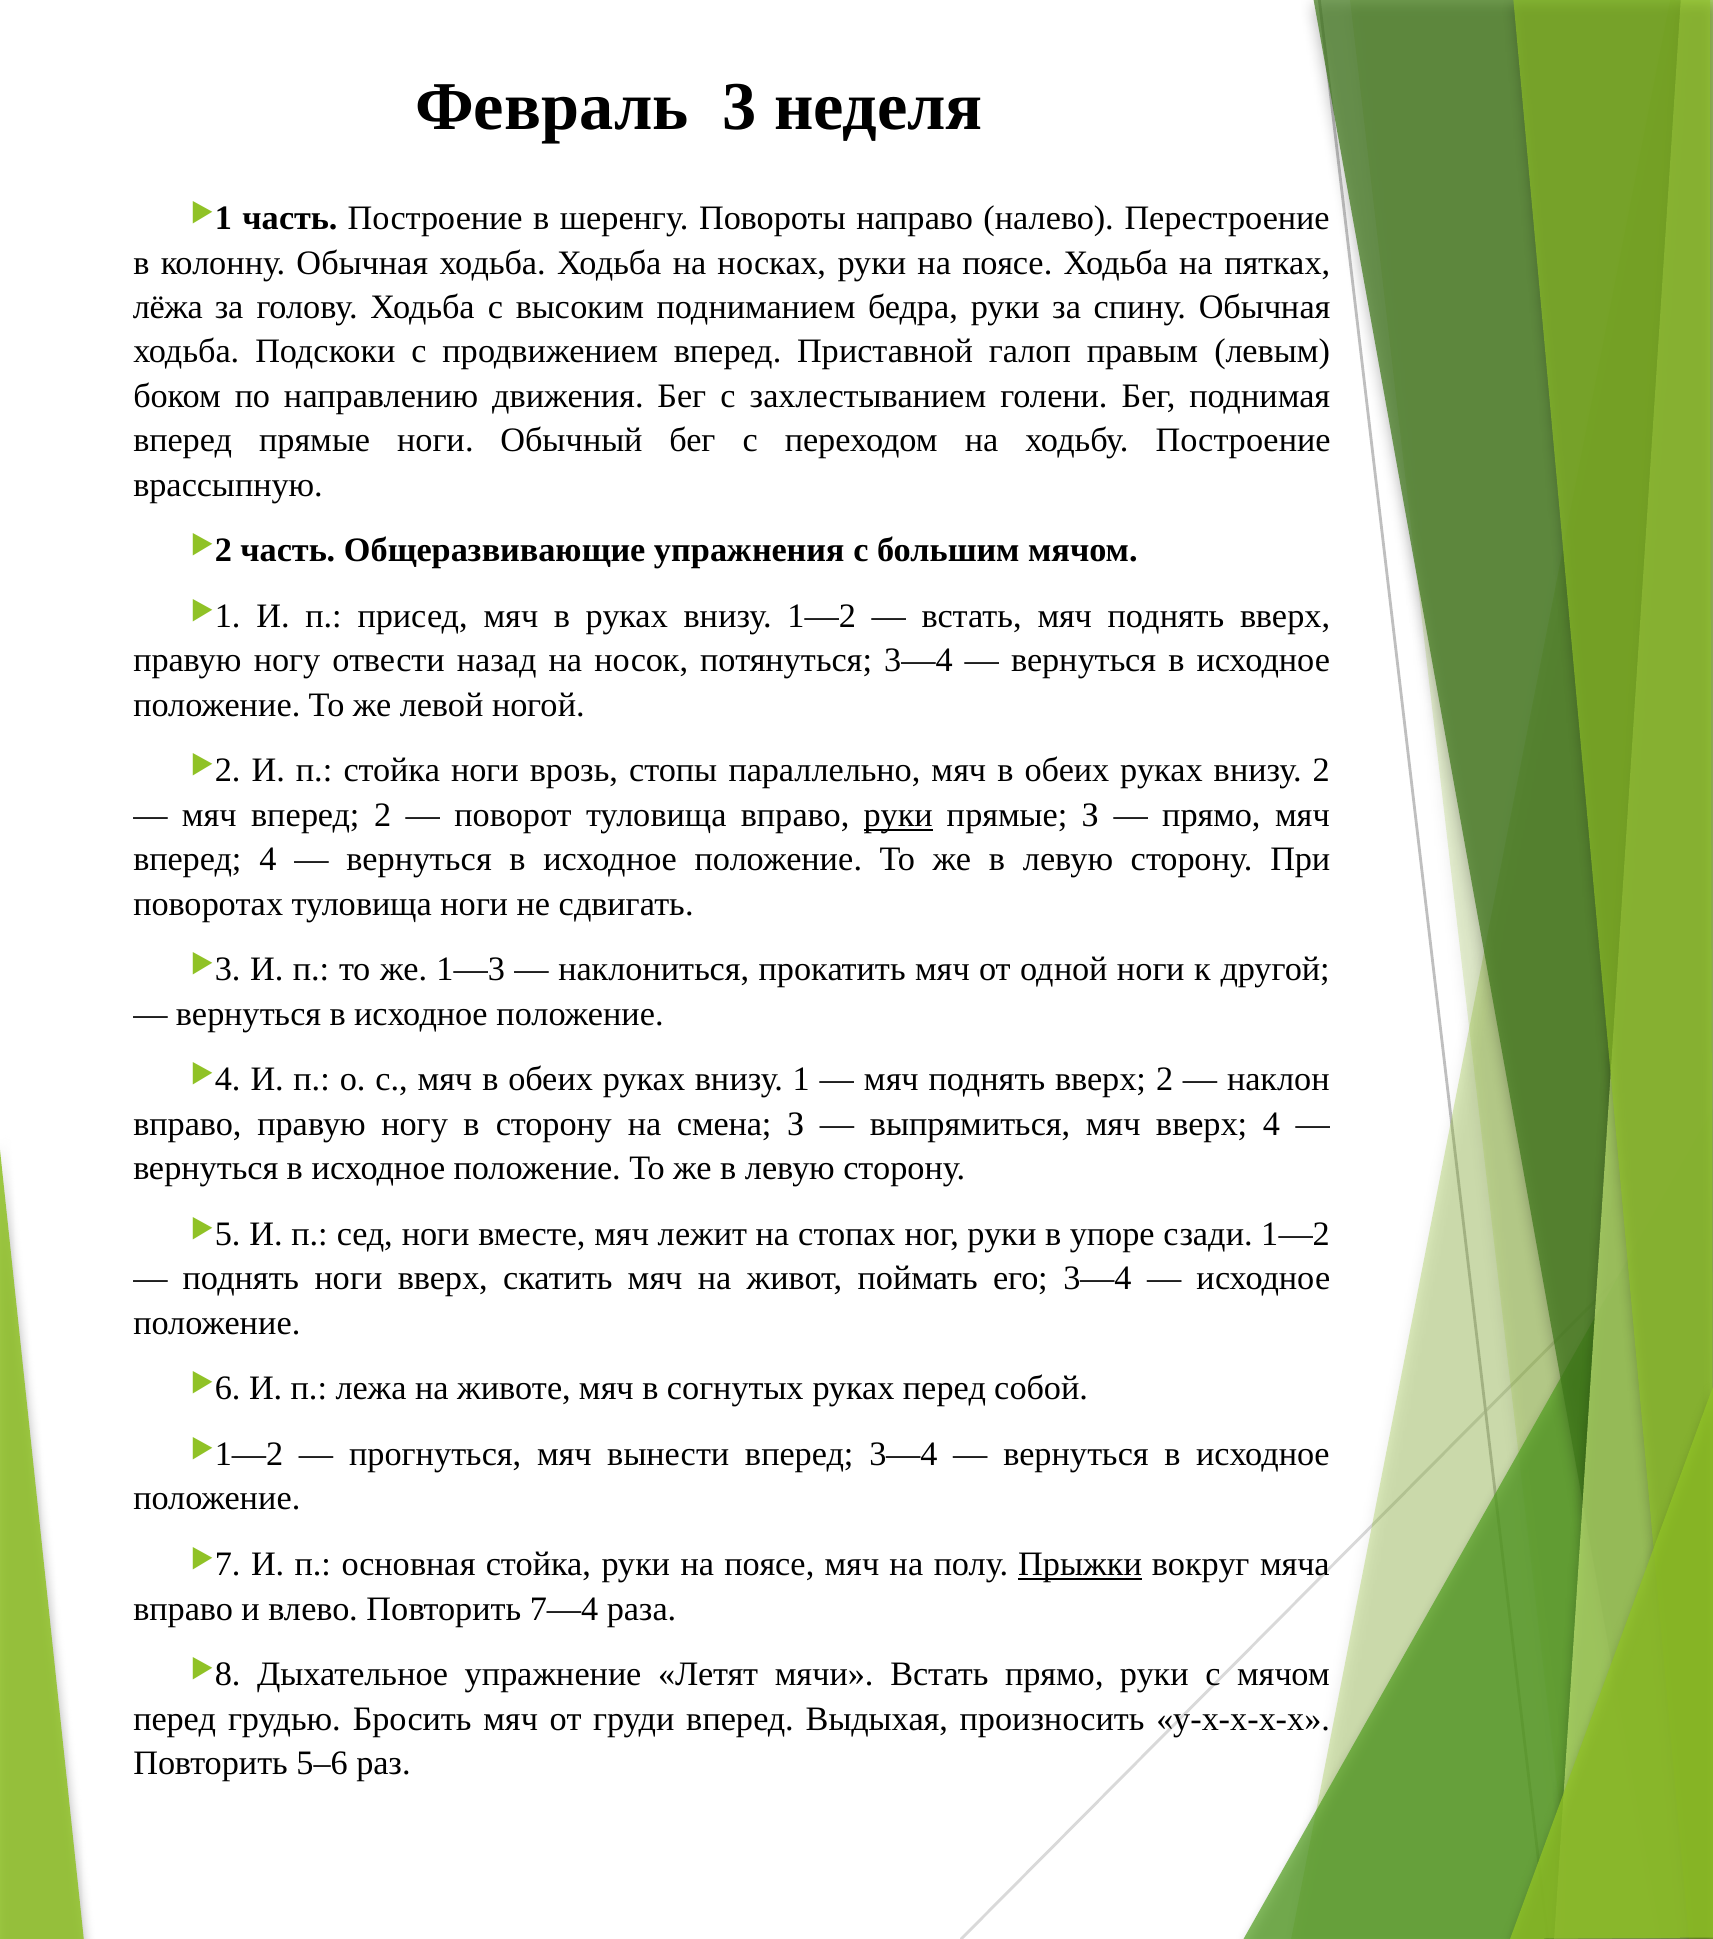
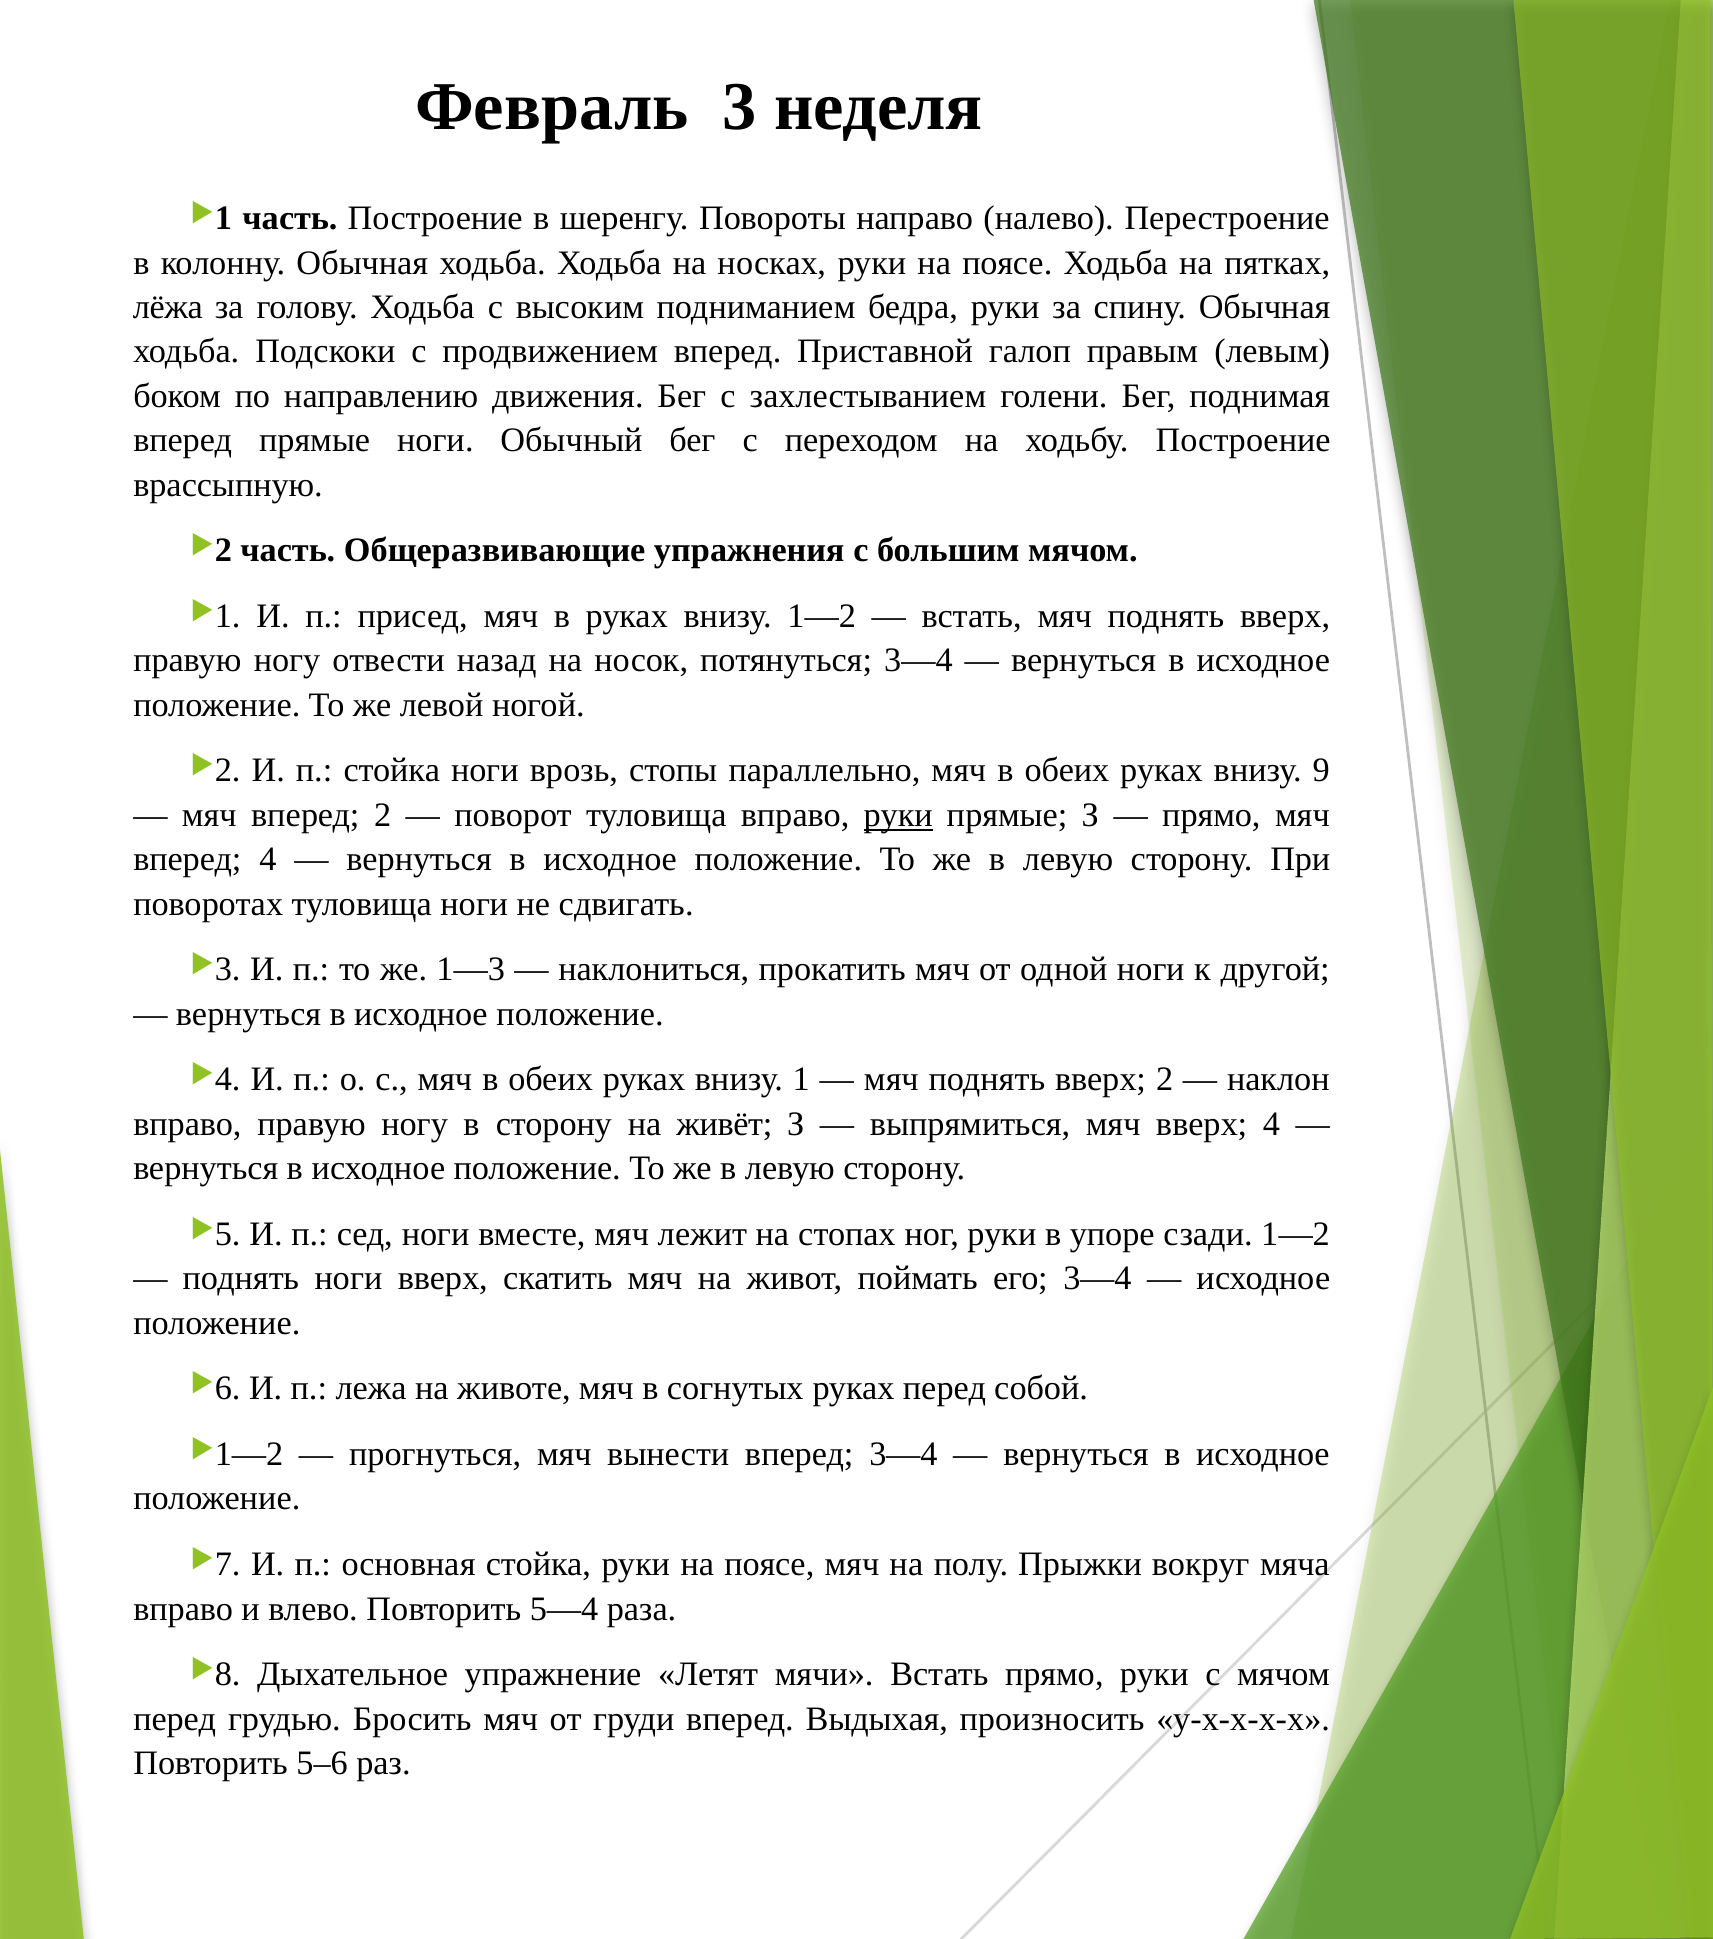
внизу 2: 2 -> 9 (1321, 771)
смена: смена -> живёт (724, 1124)
Прыжки underline: present -> none (1080, 1564)
7—4: 7—4 -> 5—4 (564, 1609)
